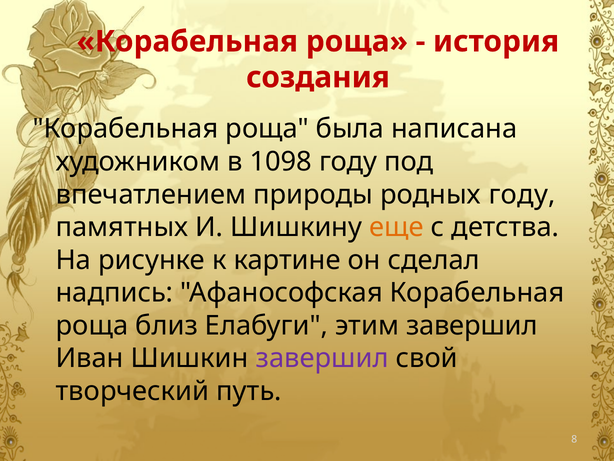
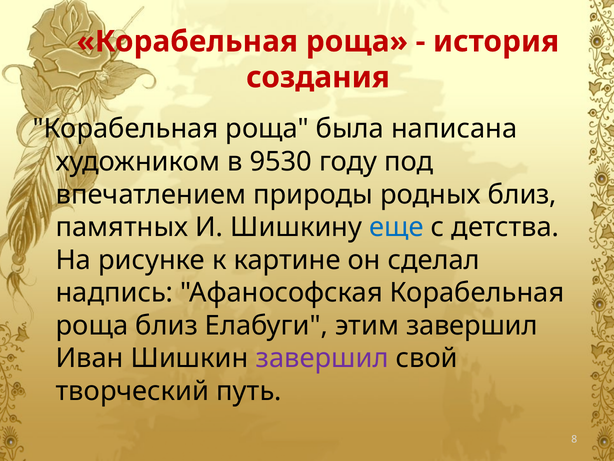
1098: 1098 -> 9530 (281, 162)
родных году: году -> близ (522, 194)
еще colour: orange -> blue (397, 227)
